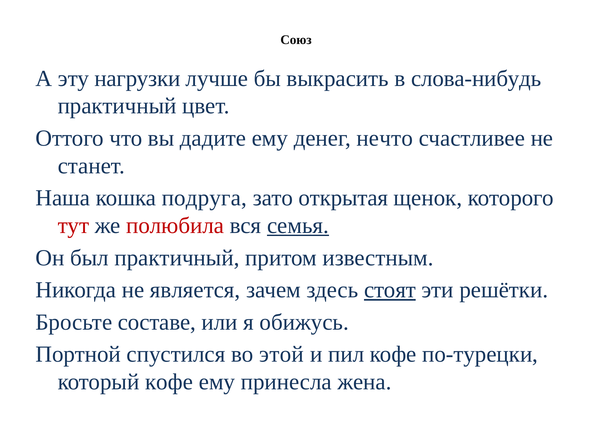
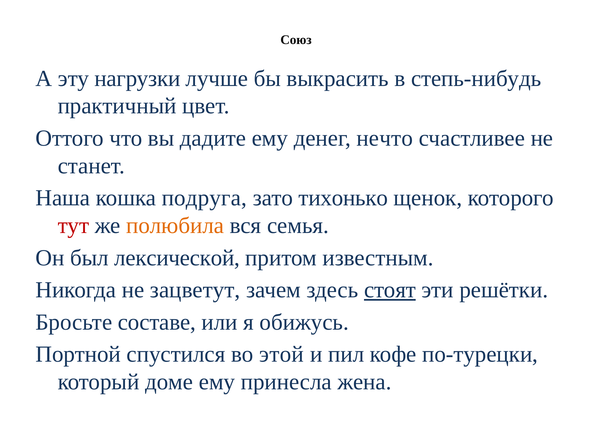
слова-нибудь: слова-нибудь -> степь-нибудь (476, 78)
открытая: открытая -> тихонько (343, 198)
полюбила colour: red -> orange (175, 226)
семья underline: present -> none (298, 226)
был практичный: практичный -> лексической (177, 258)
является: является -> зацветут (195, 290)
который кофе: кофе -> доме (169, 382)
